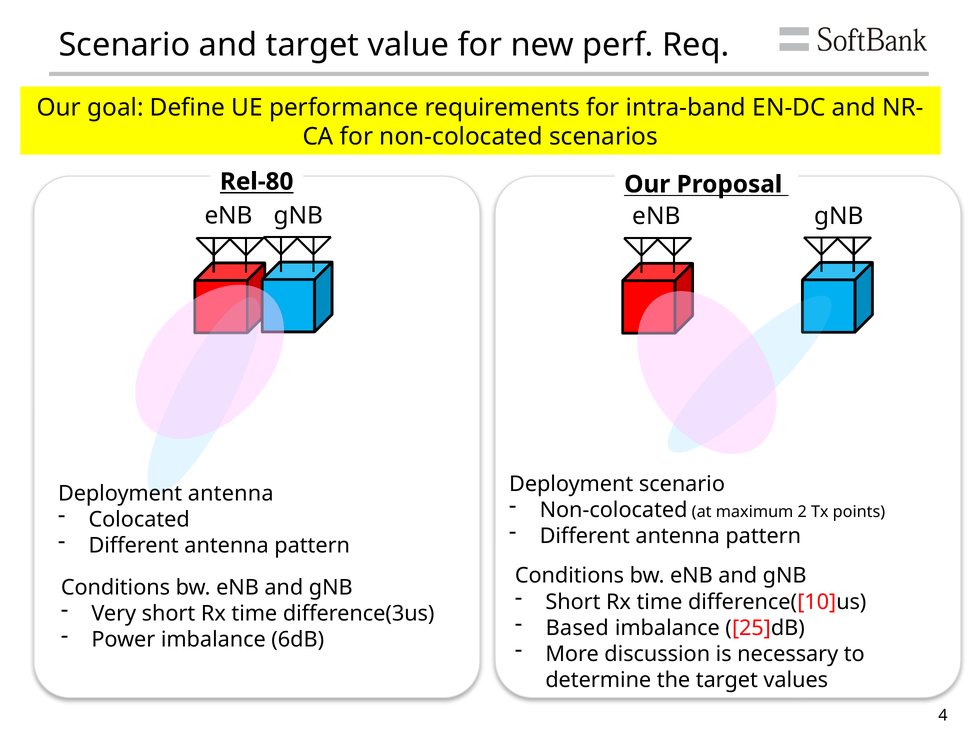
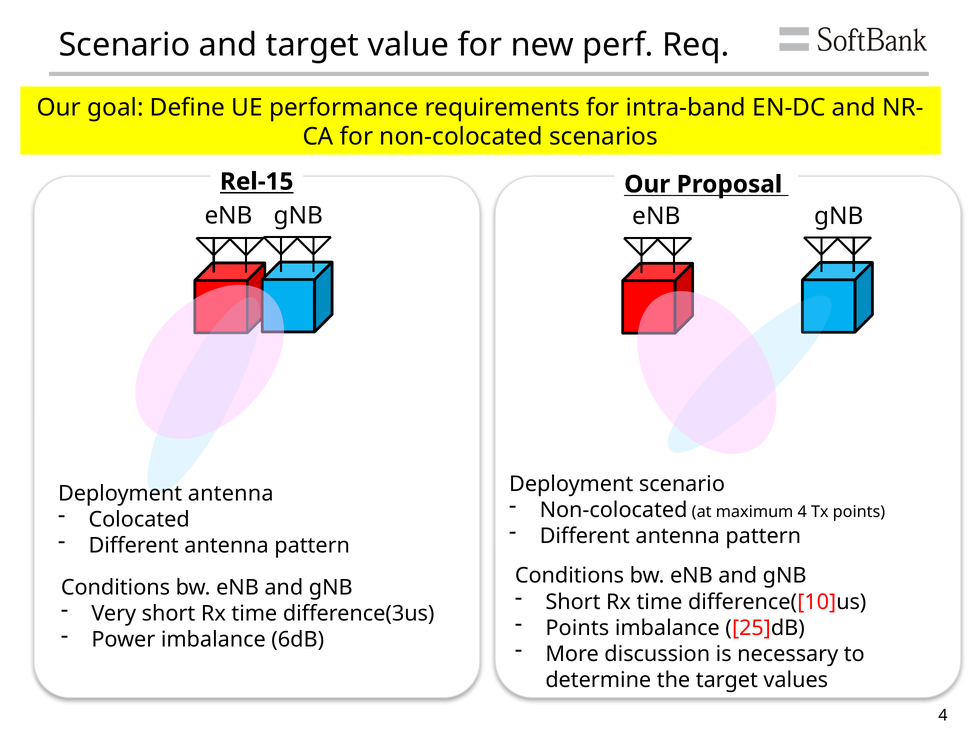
Rel-80: Rel-80 -> Rel-15 (257, 182)
maximum 2: 2 -> 4 (802, 512)
Based: Based -> Points (577, 629)
